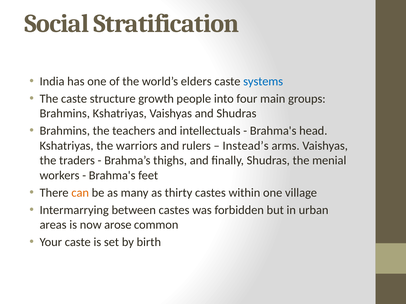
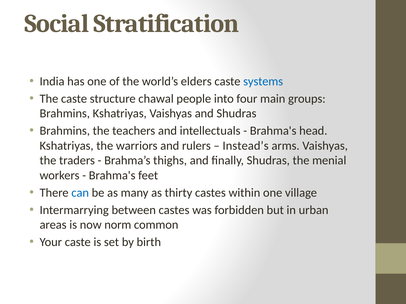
growth: growth -> chawal (156, 99)
can colour: orange -> blue (80, 193)
arose: arose -> norm (118, 225)
